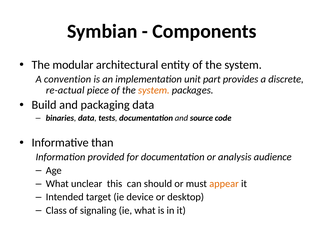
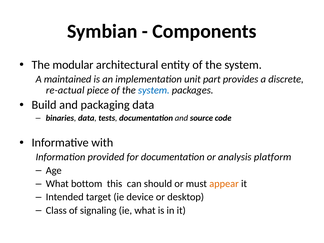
convention: convention -> maintained (68, 79)
system colour: orange -> blue (154, 90)
than: than -> with (102, 143)
audience: audience -> platform (273, 157)
unclear: unclear -> bottom (87, 184)
